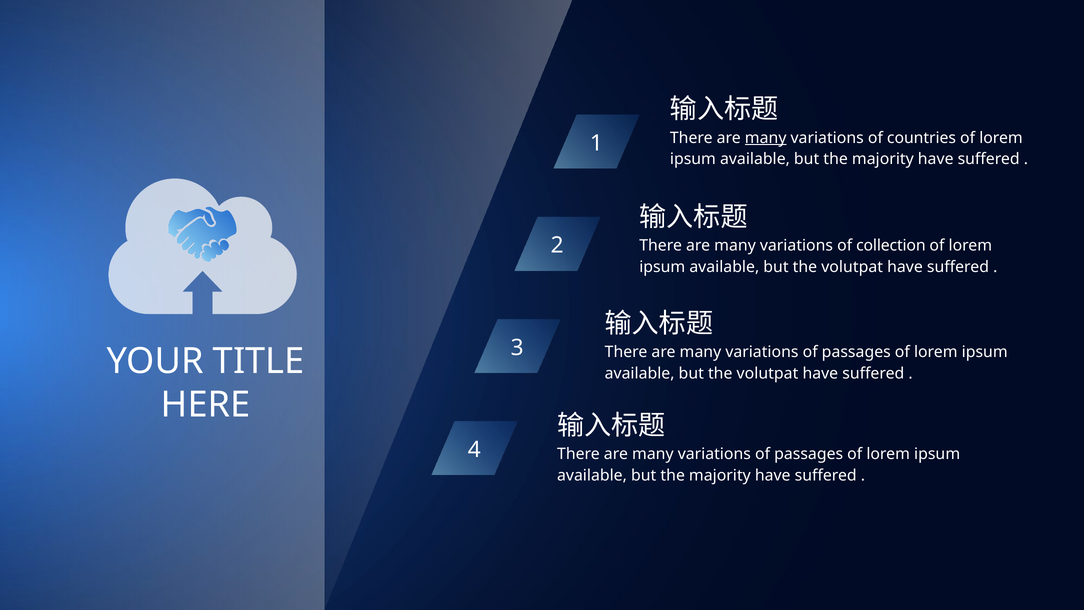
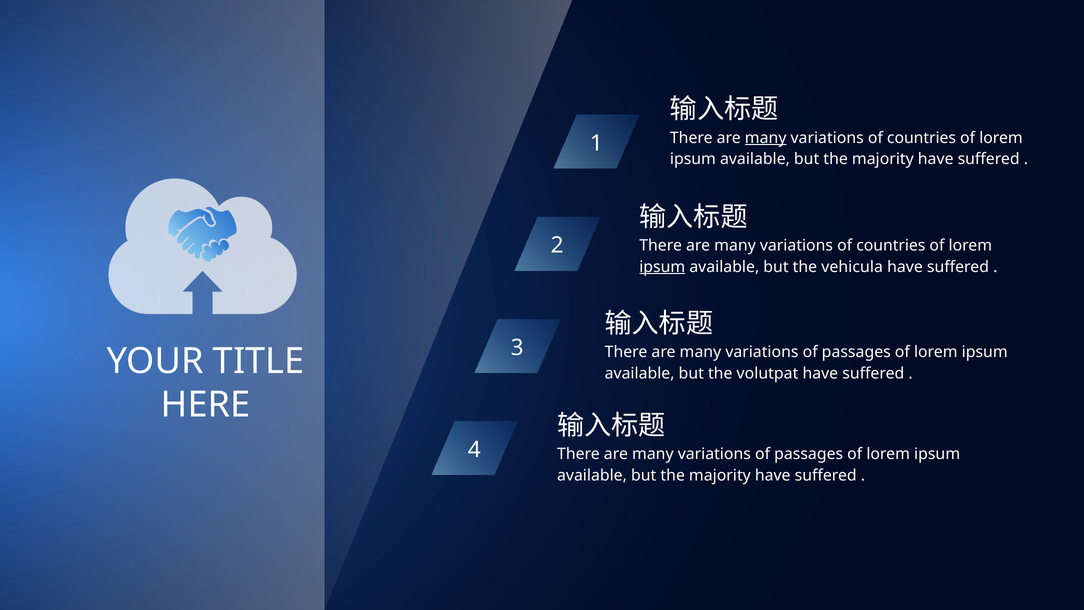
collection: collection -> countries (891, 246)
ipsum underline: none -> present (662, 267)
volutpat: volutpat -> vehicula (852, 267)
